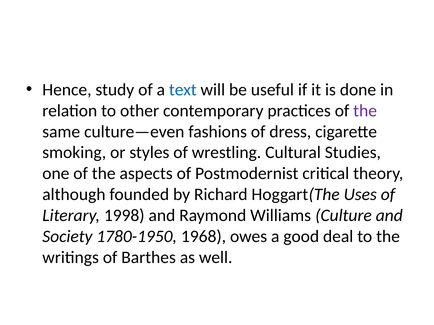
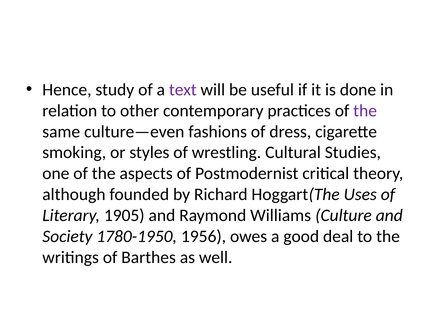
text colour: blue -> purple (183, 90)
1998: 1998 -> 1905 (124, 216)
1968: 1968 -> 1956 (204, 237)
